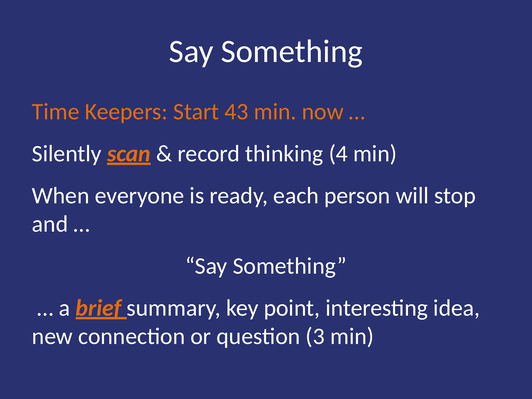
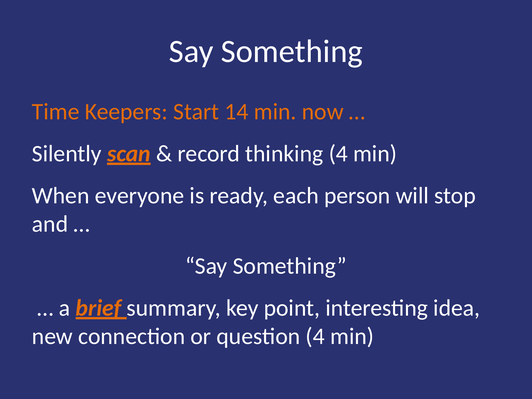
43: 43 -> 14 (237, 112)
question 3: 3 -> 4 (315, 336)
